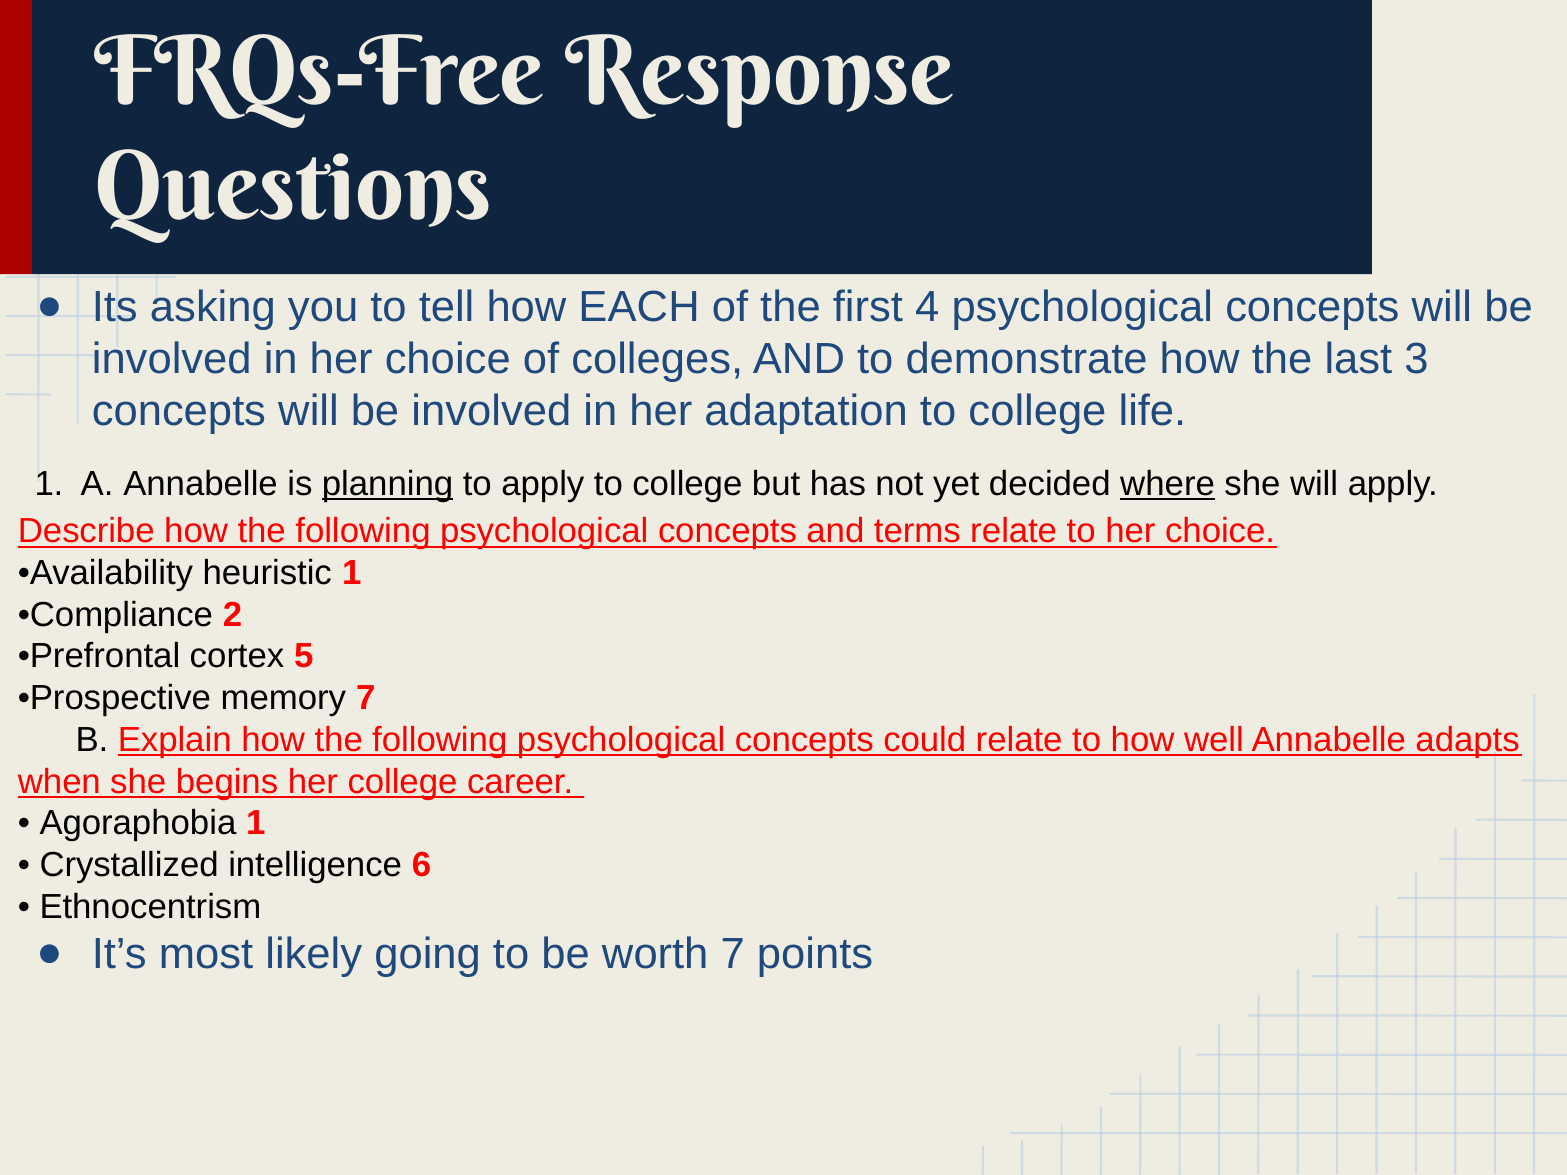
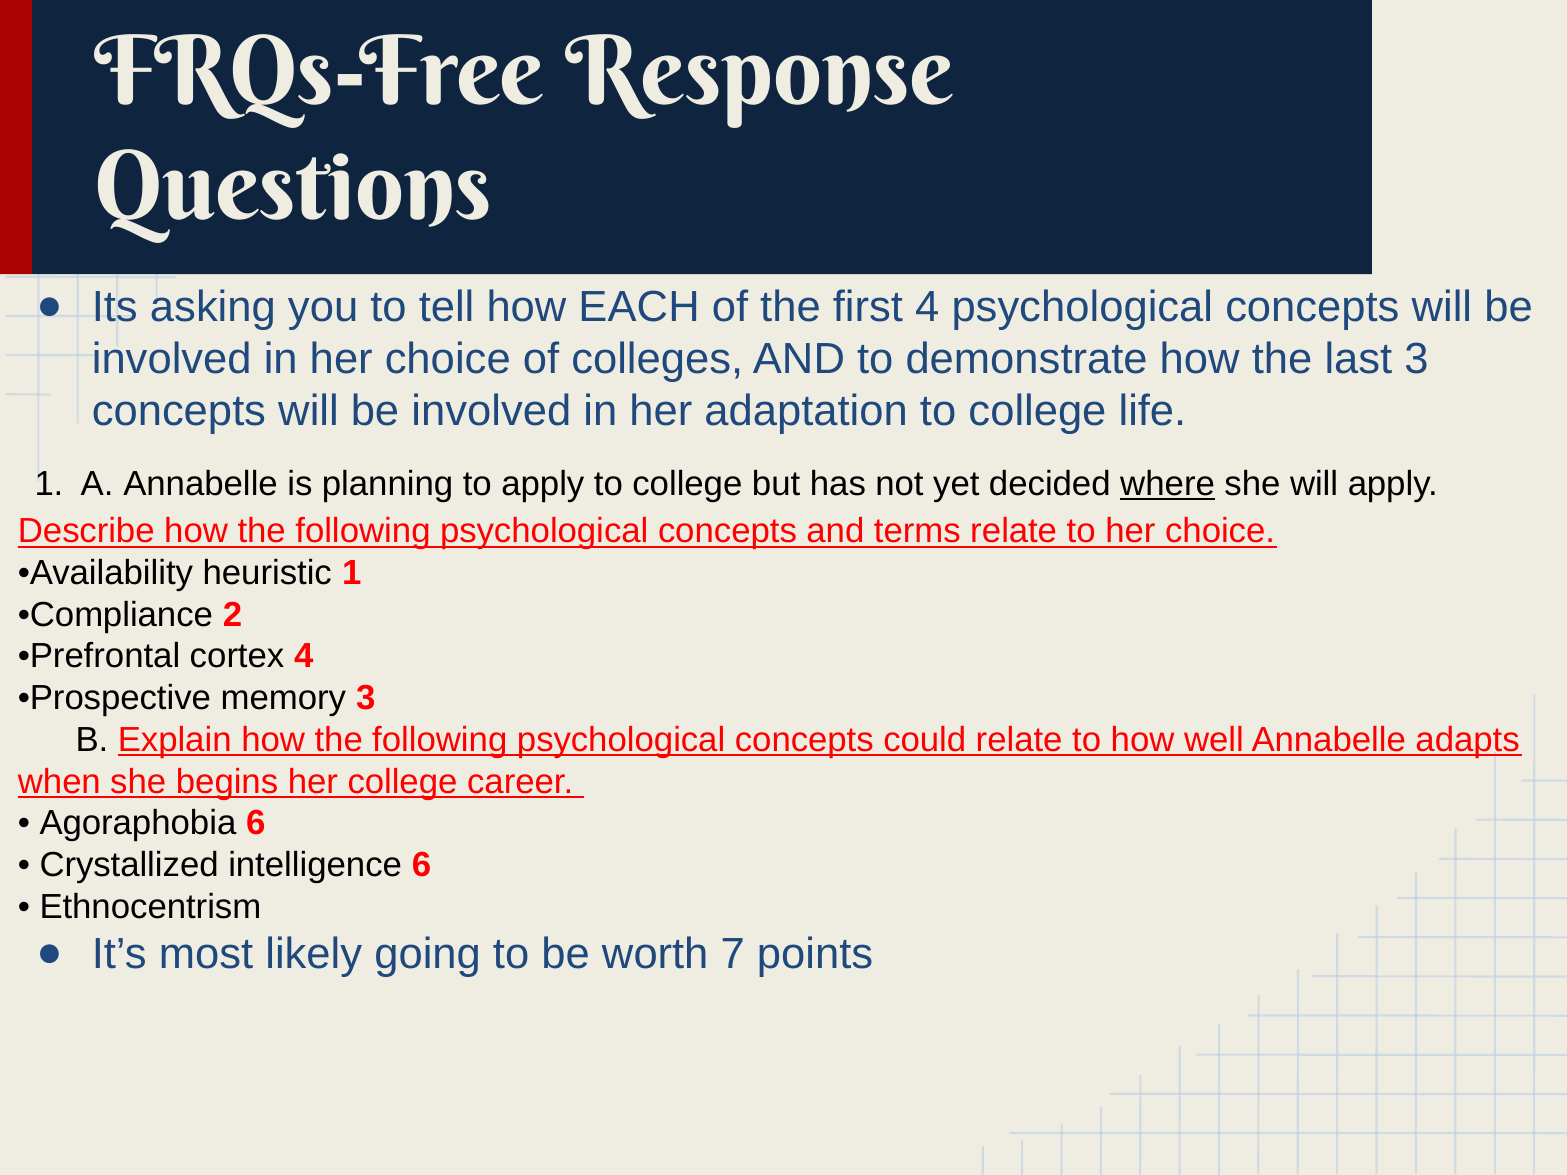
planning underline: present -> none (388, 484)
cortex 5: 5 -> 4 (304, 657)
memory 7: 7 -> 3 (366, 698)
Agoraphobia 1: 1 -> 6 (256, 824)
